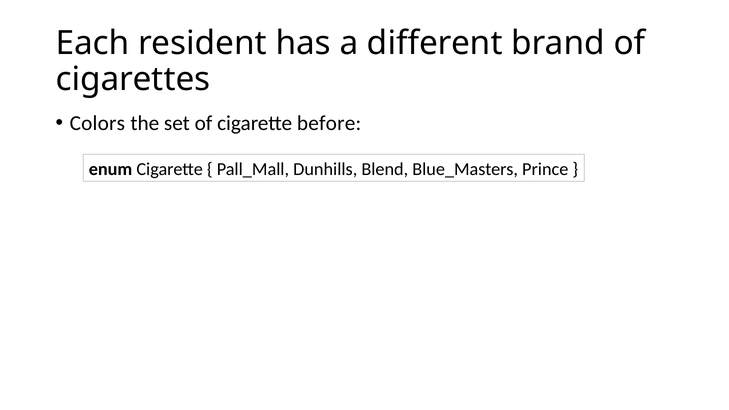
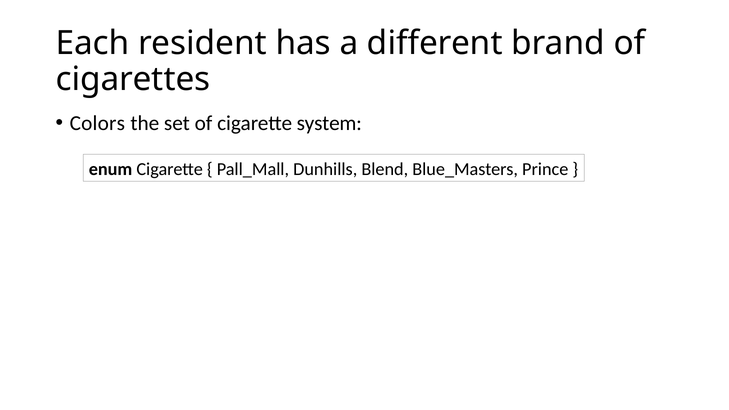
before: before -> system (329, 123)
